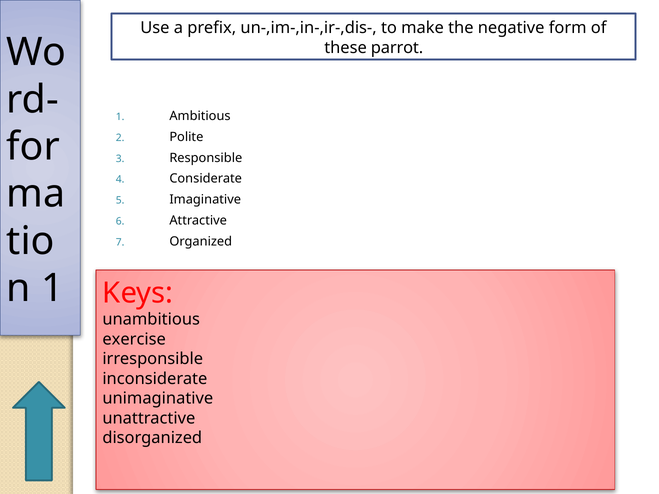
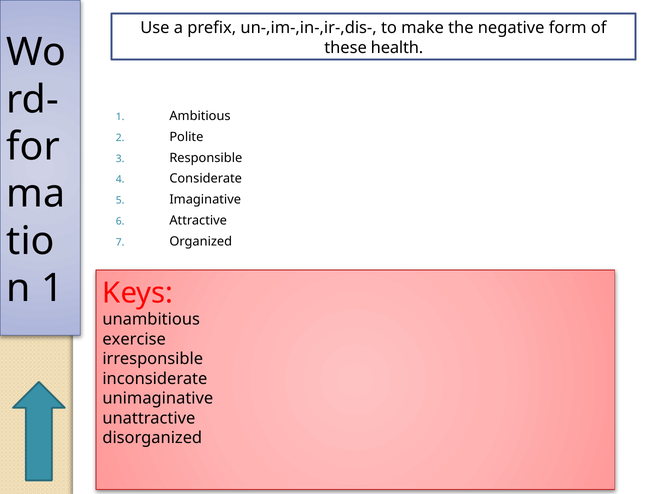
parrot: parrot -> health (397, 48)
